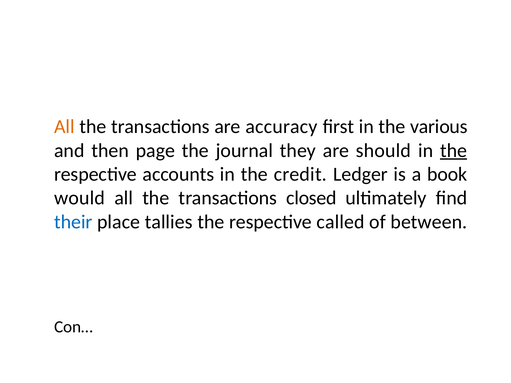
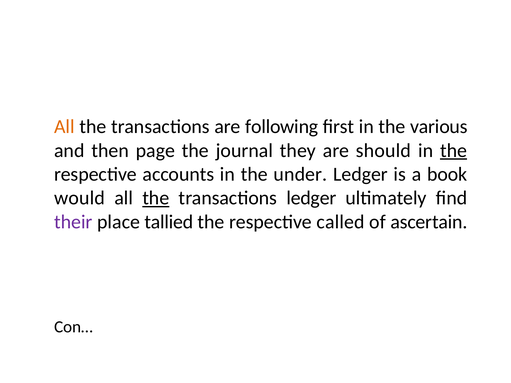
accuracy: accuracy -> following (282, 127)
credit: credit -> under (300, 174)
the underline: none -> present (156, 198)
transactions closed: closed -> ledger (311, 198)
their colour: blue -> purple (73, 222)
tallies: tallies -> tallied (169, 222)
between: between -> ascertain (429, 222)
